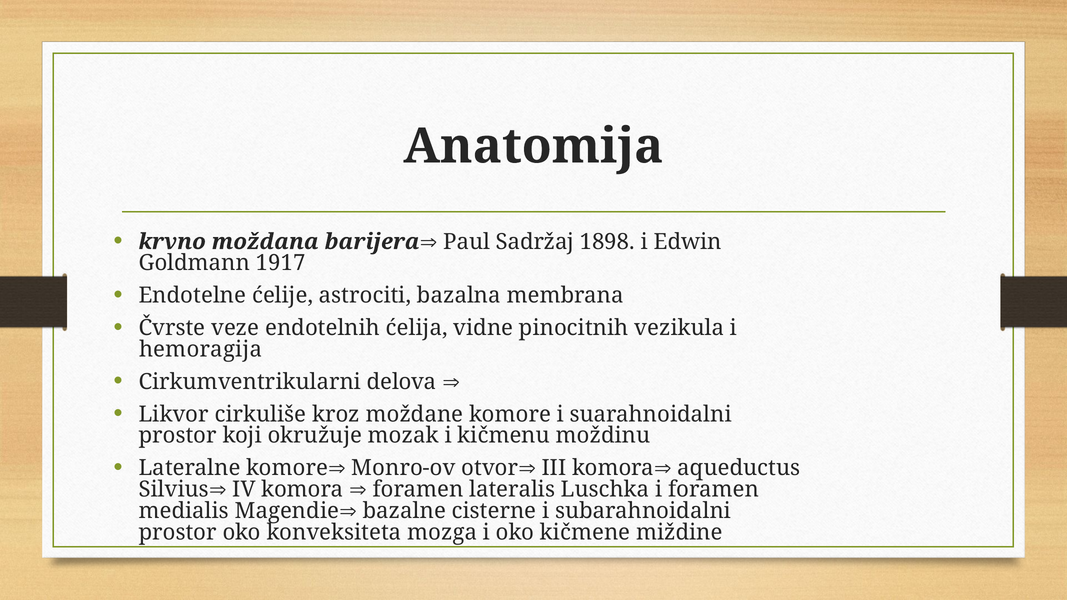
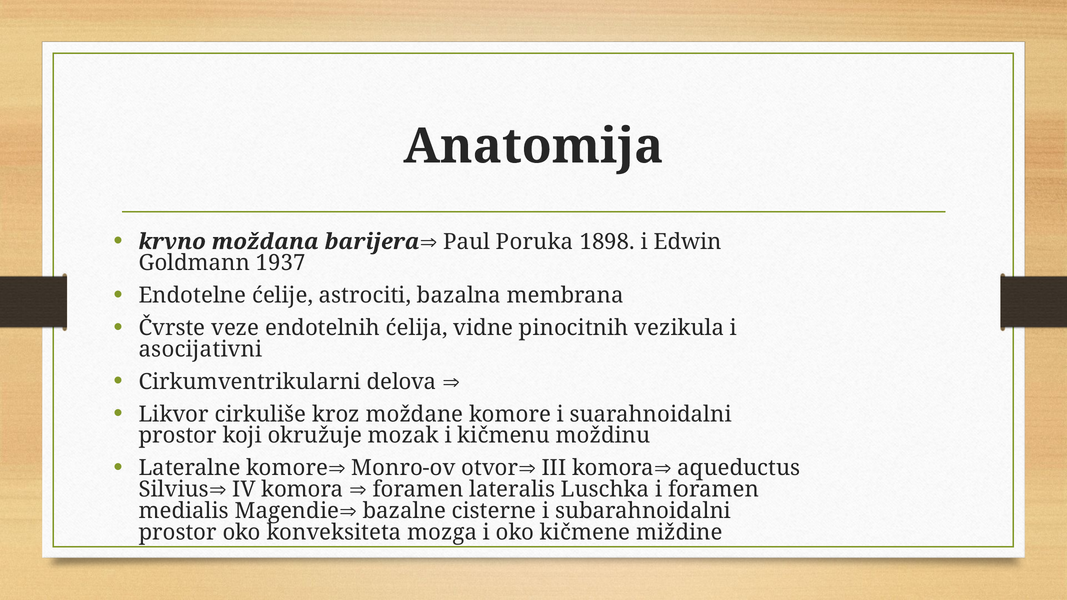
Sadržaj: Sadržaj -> Poruka (535, 242)
1917: 1917 -> 1937 (281, 263)
hemoragija: hemoragija -> asocijativni (201, 349)
